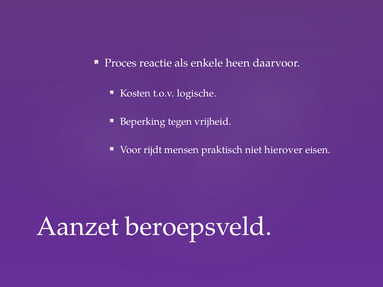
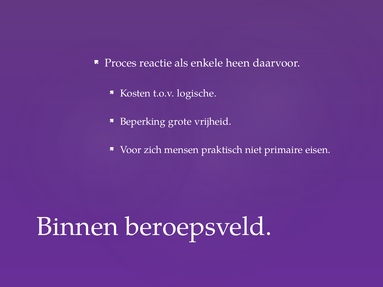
tegen: tegen -> grote (180, 122)
rijdt: rijdt -> zich (153, 150)
hierover: hierover -> primaire (284, 150)
Aanzet: Aanzet -> Binnen (77, 227)
